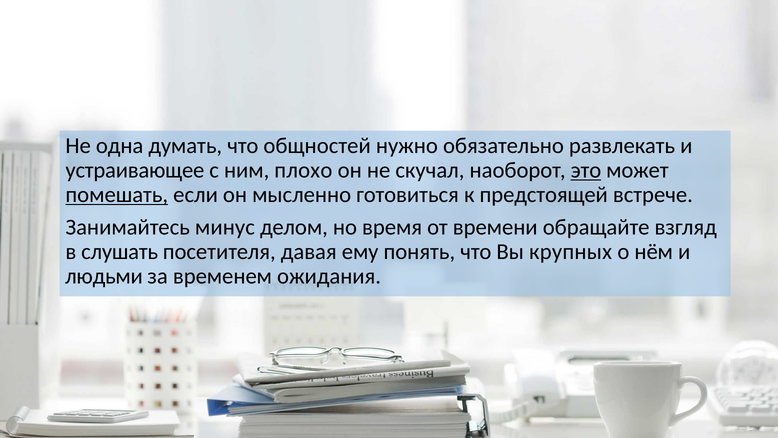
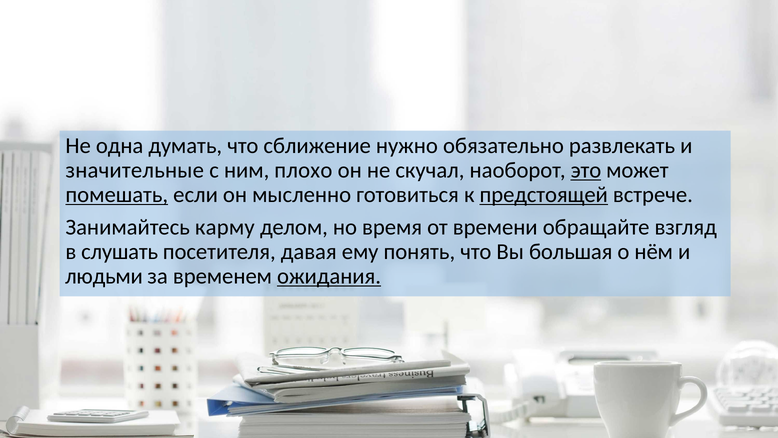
общностей: общностей -> сближение (317, 146)
устраивающее: устраивающее -> значительные (135, 170)
предстоящей underline: none -> present (544, 195)
минус: минус -> карму (225, 227)
крупных: крупных -> большая (571, 252)
ожидания underline: none -> present (329, 276)
